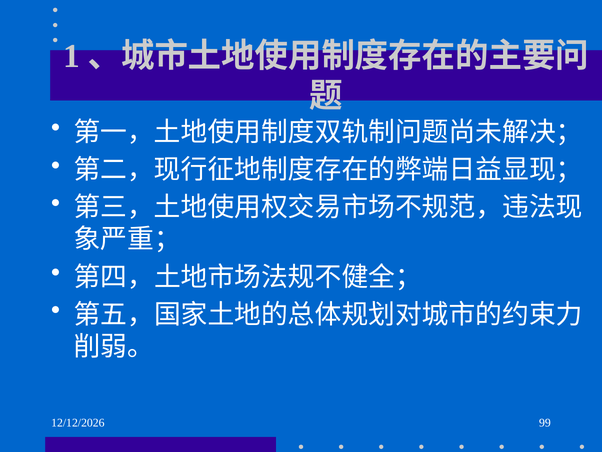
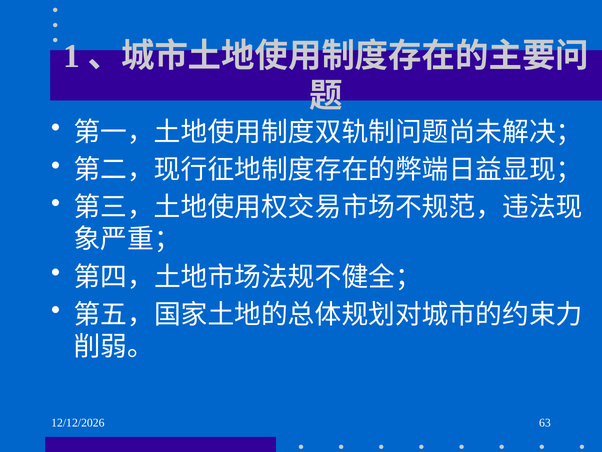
99: 99 -> 63 (545, 422)
